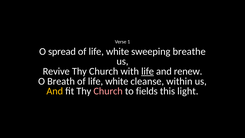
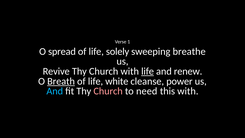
white: white -> solely (118, 51)
Breath underline: none -> present (61, 81)
within: within -> power (179, 81)
And colour: yellow -> light blue (55, 91)
fields: fields -> need (147, 91)
this light: light -> with (188, 91)
